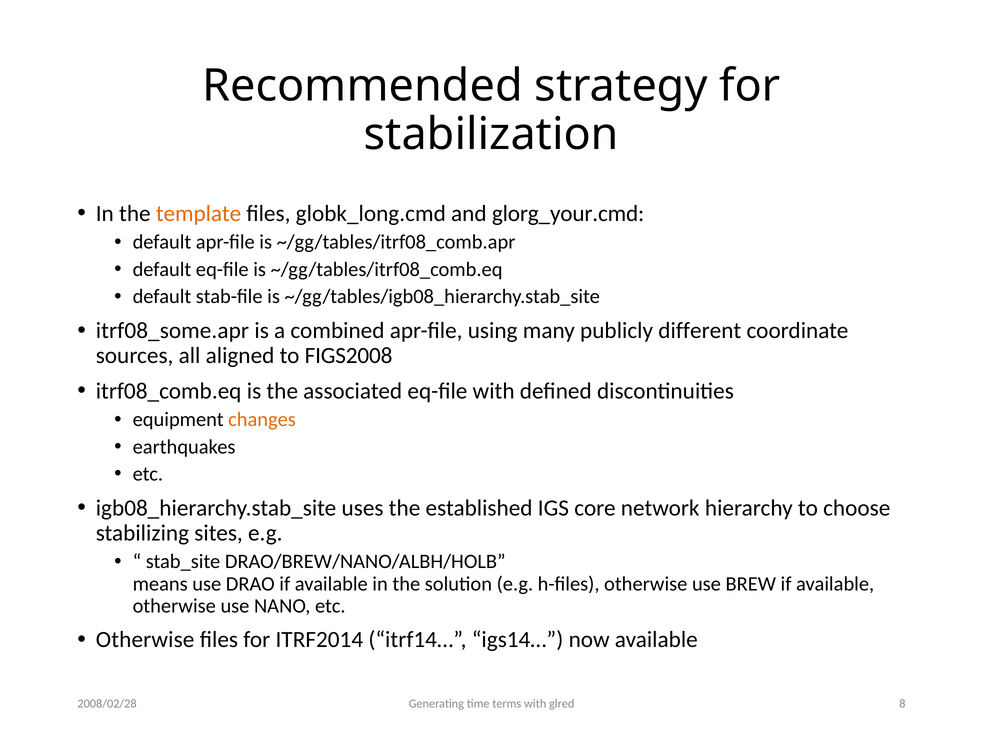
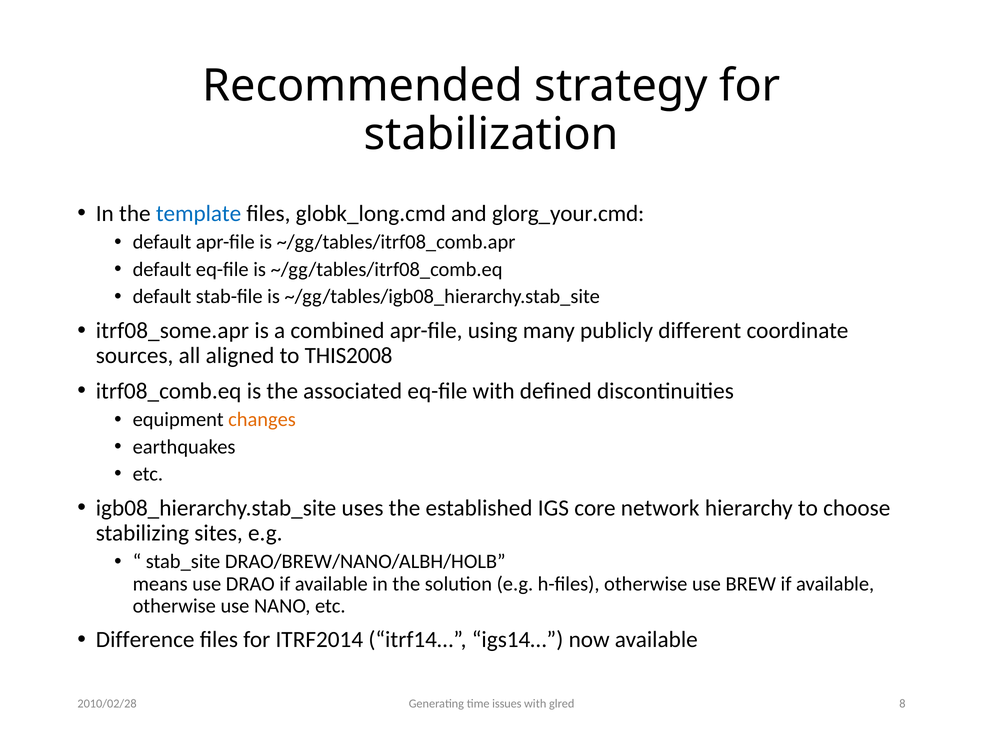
template colour: orange -> blue (199, 214)
FIGS2008: FIGS2008 -> THIS2008 (349, 356)
Otherwise: Otherwise -> Difference (145, 640)
terms: terms -> issues (507, 704)
2008/02/28: 2008/02/28 -> 2010/02/28 (107, 704)
